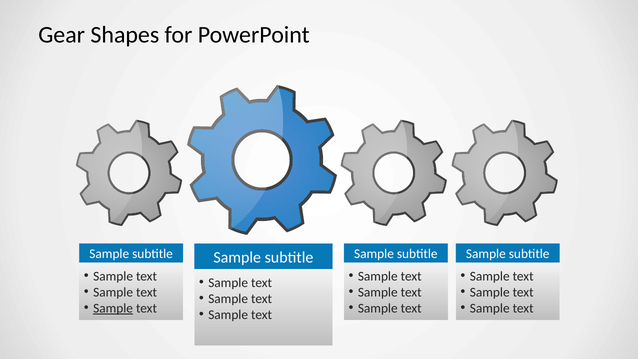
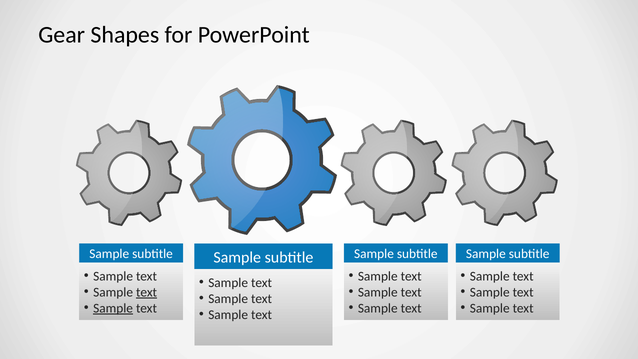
text underline: none -> present (147, 292)
